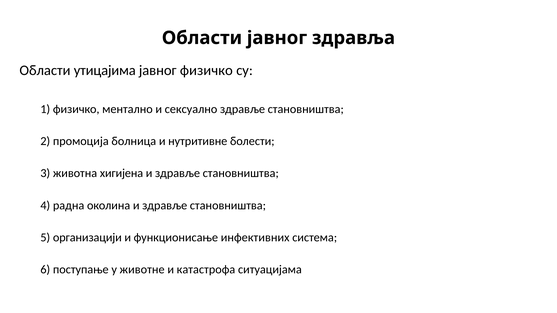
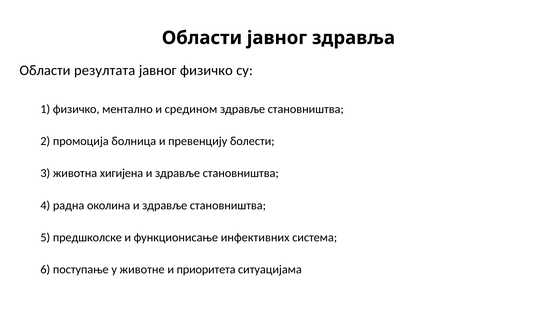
утицајима: утицајима -> резултата (105, 70)
сексуално: сексуално -> средином (191, 109)
нутритивне: нутритивне -> превенцију (198, 141)
организацији: организацији -> предшколске (87, 238)
катастрофа: катастрофа -> приоритета (206, 270)
